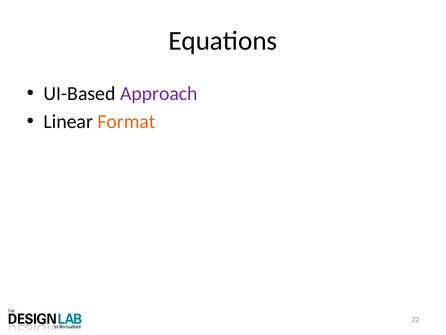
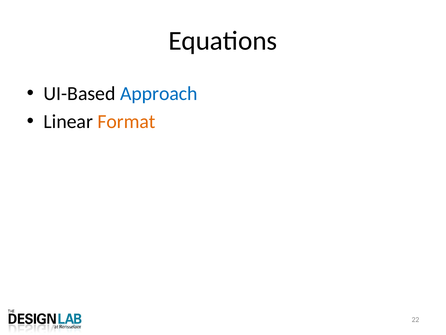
Approach colour: purple -> blue (159, 94)
